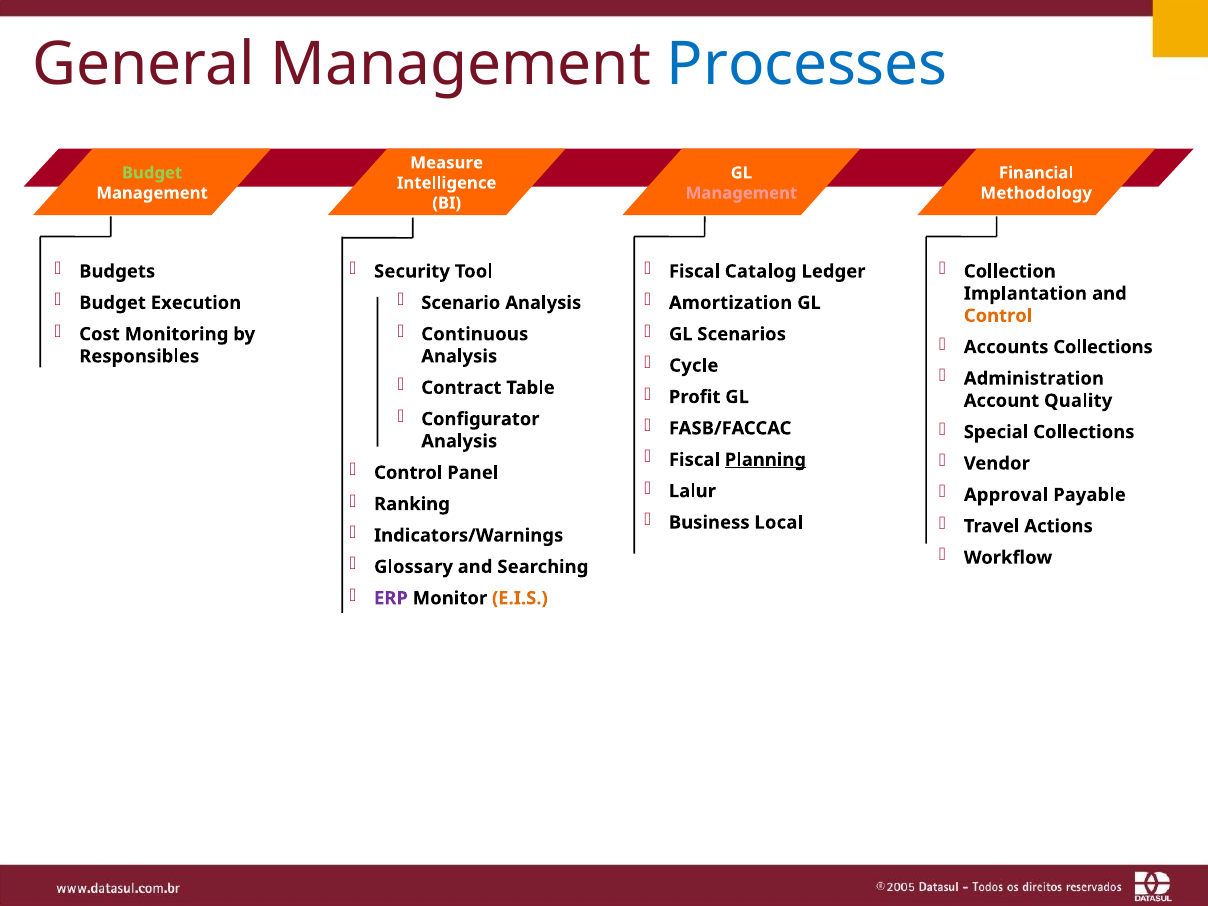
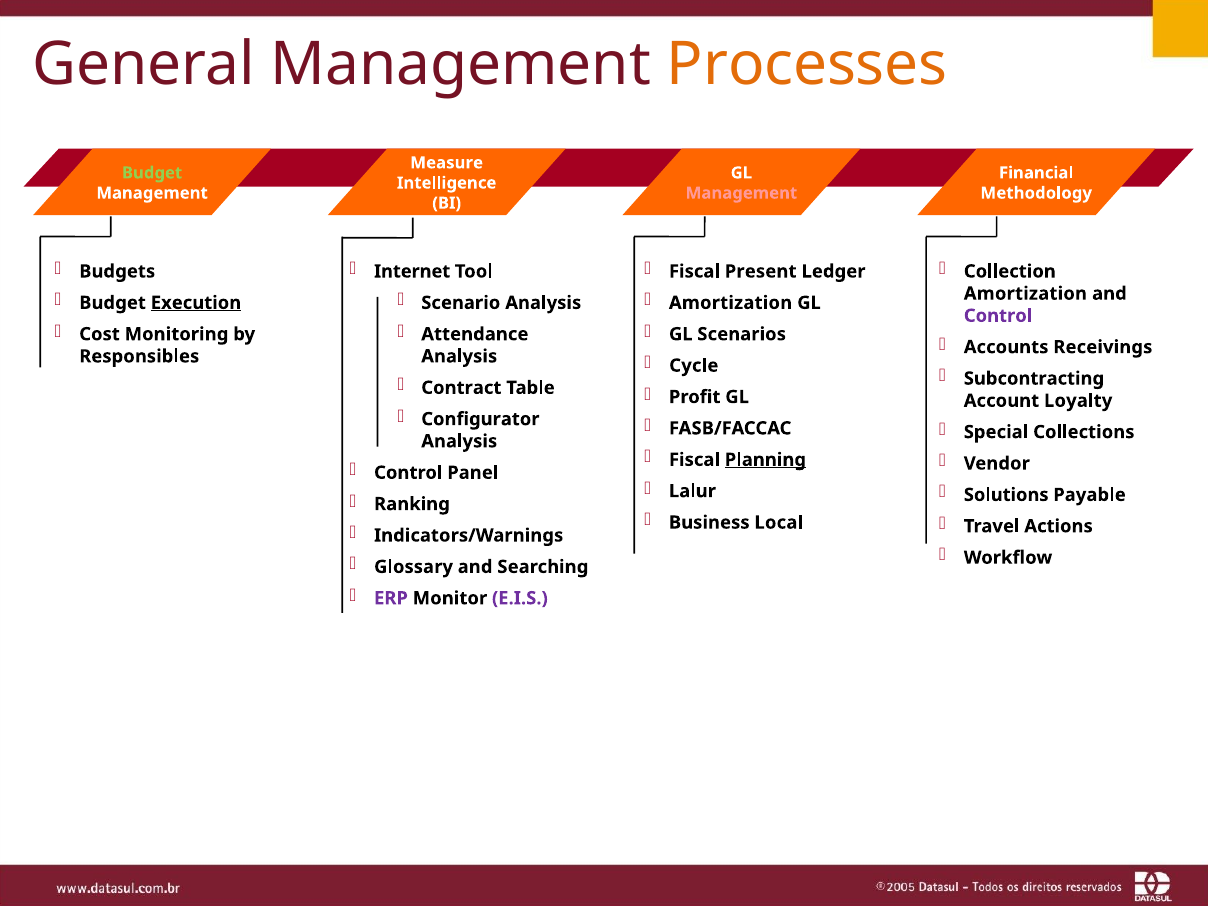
Processes colour: blue -> orange (807, 65)
Security: Security -> Internet (412, 271)
Catalog: Catalog -> Present (761, 271)
Implantation: Implantation -> Amortization (1025, 294)
Execution underline: none -> present (196, 303)
Control colour: orange -> purple (998, 316)
Continuous: Continuous -> Attendance (475, 334)
Accounts Collections: Collections -> Receivings (1103, 347)
Administration: Administration -> Subcontracting (1034, 379)
Quality: Quality -> Loyalty (1078, 401)
Approval: Approval -> Solutions (1006, 495)
E.I.S colour: orange -> purple (520, 598)
